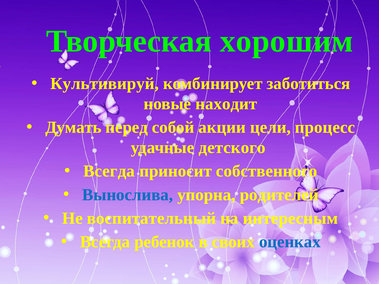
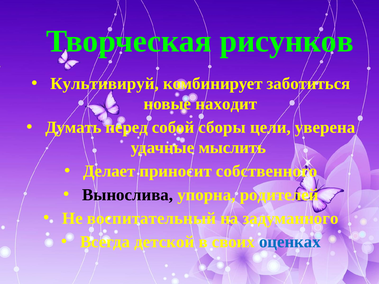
хорошим: хорошим -> рисунков (287, 41)
акции: акции -> сборы (222, 127)
процесс: процесс -> уверена (325, 127)
детского: детского -> мыслить (232, 148)
Всегда: Всегда -> Делает (109, 171)
Вынослива colour: blue -> black (128, 195)
интересным: интересным -> задуманного (291, 218)
ребенок: ребенок -> детской (164, 242)
